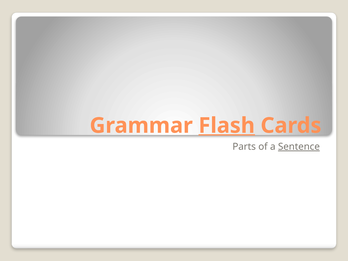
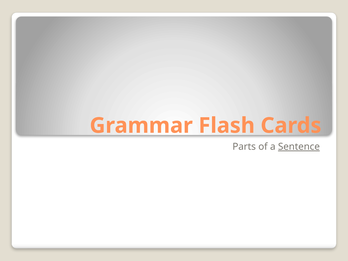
Flash underline: present -> none (227, 126)
